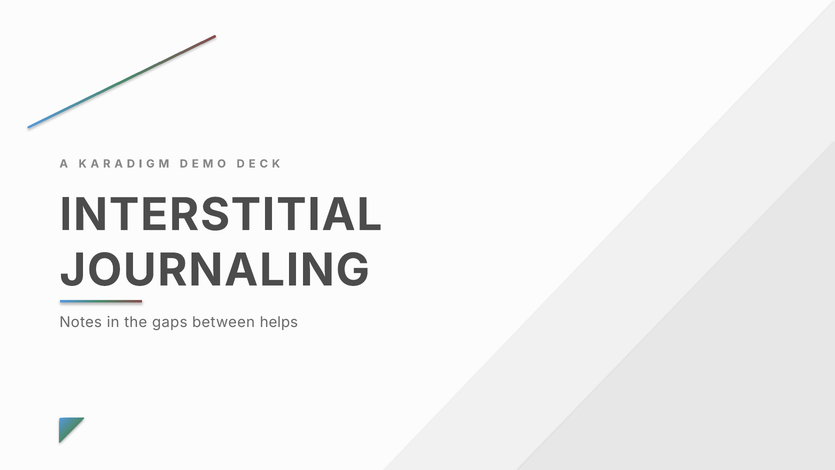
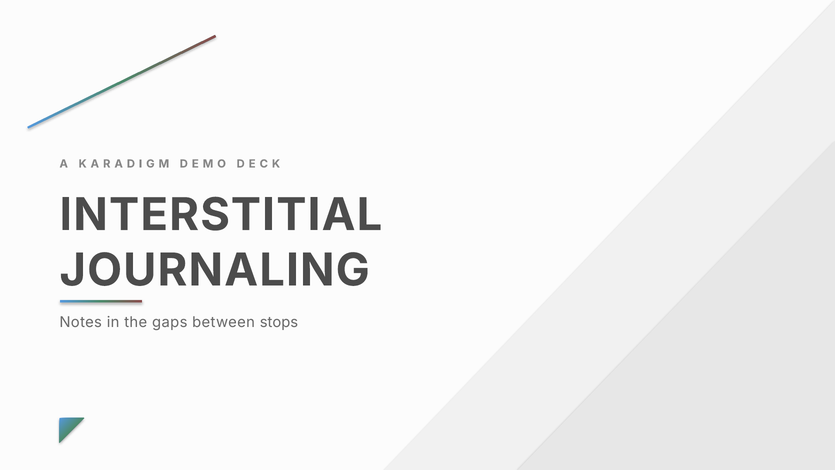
helps: helps -> stops (279, 322)
